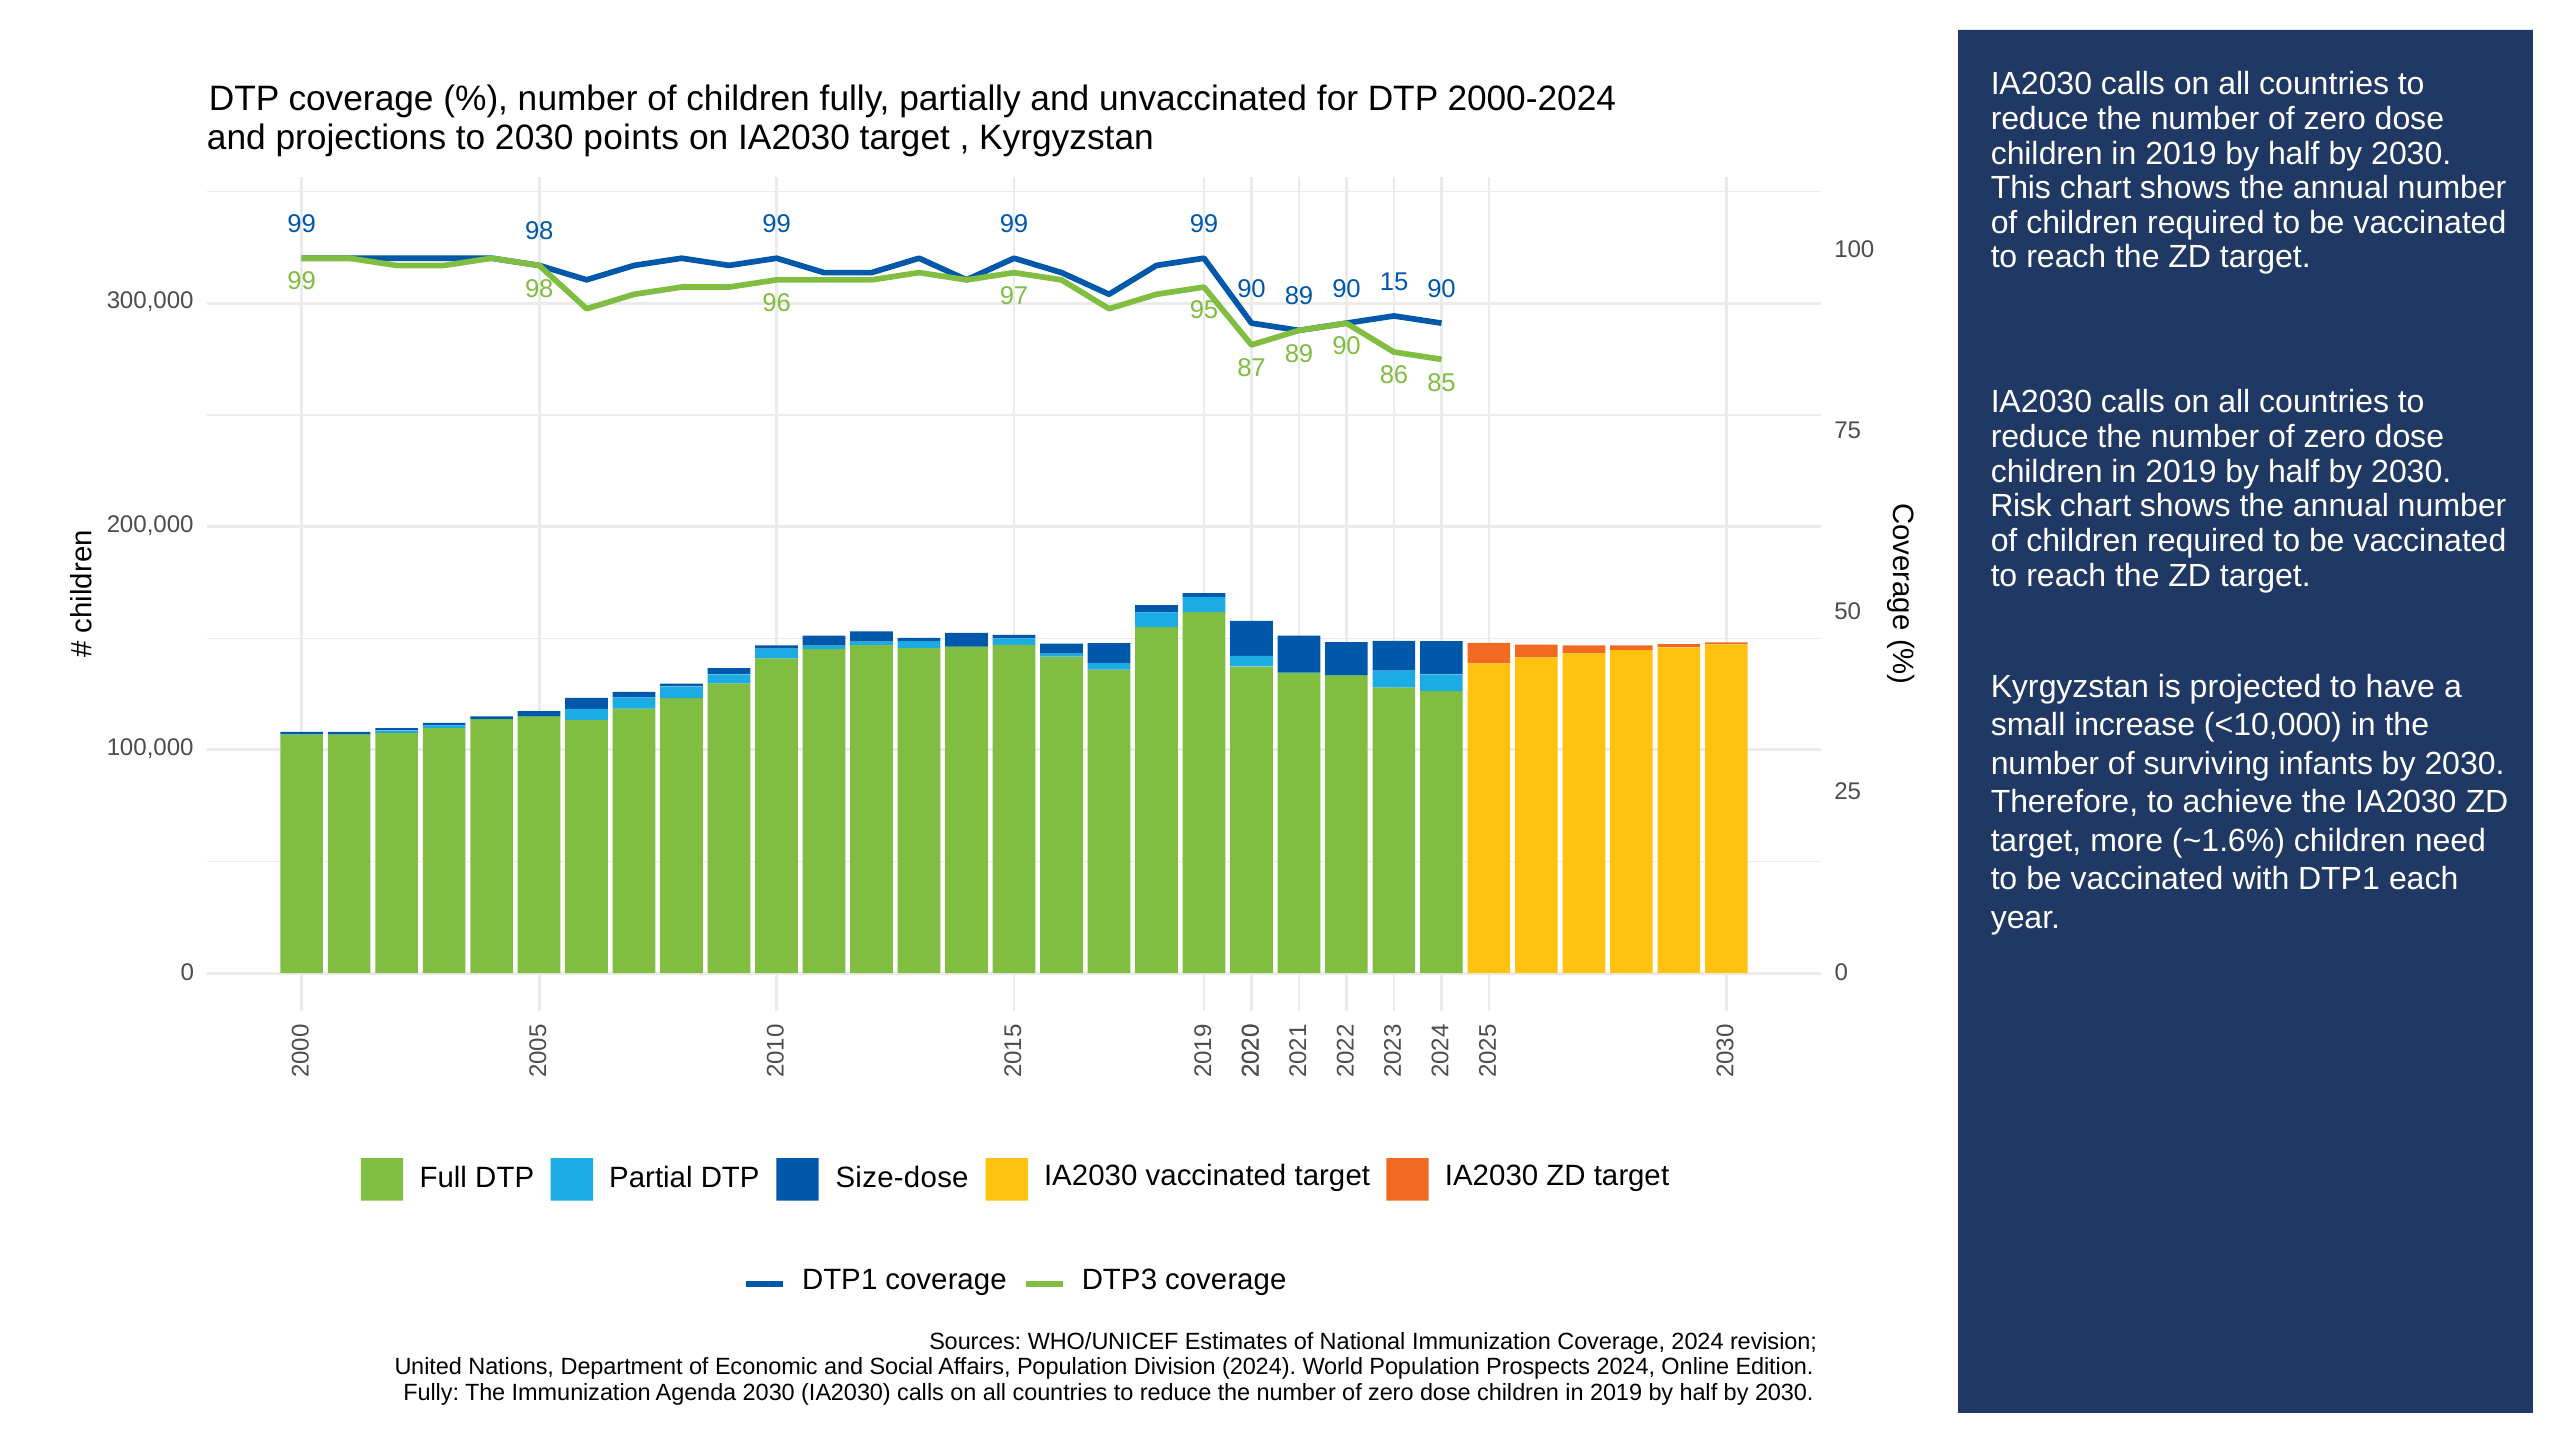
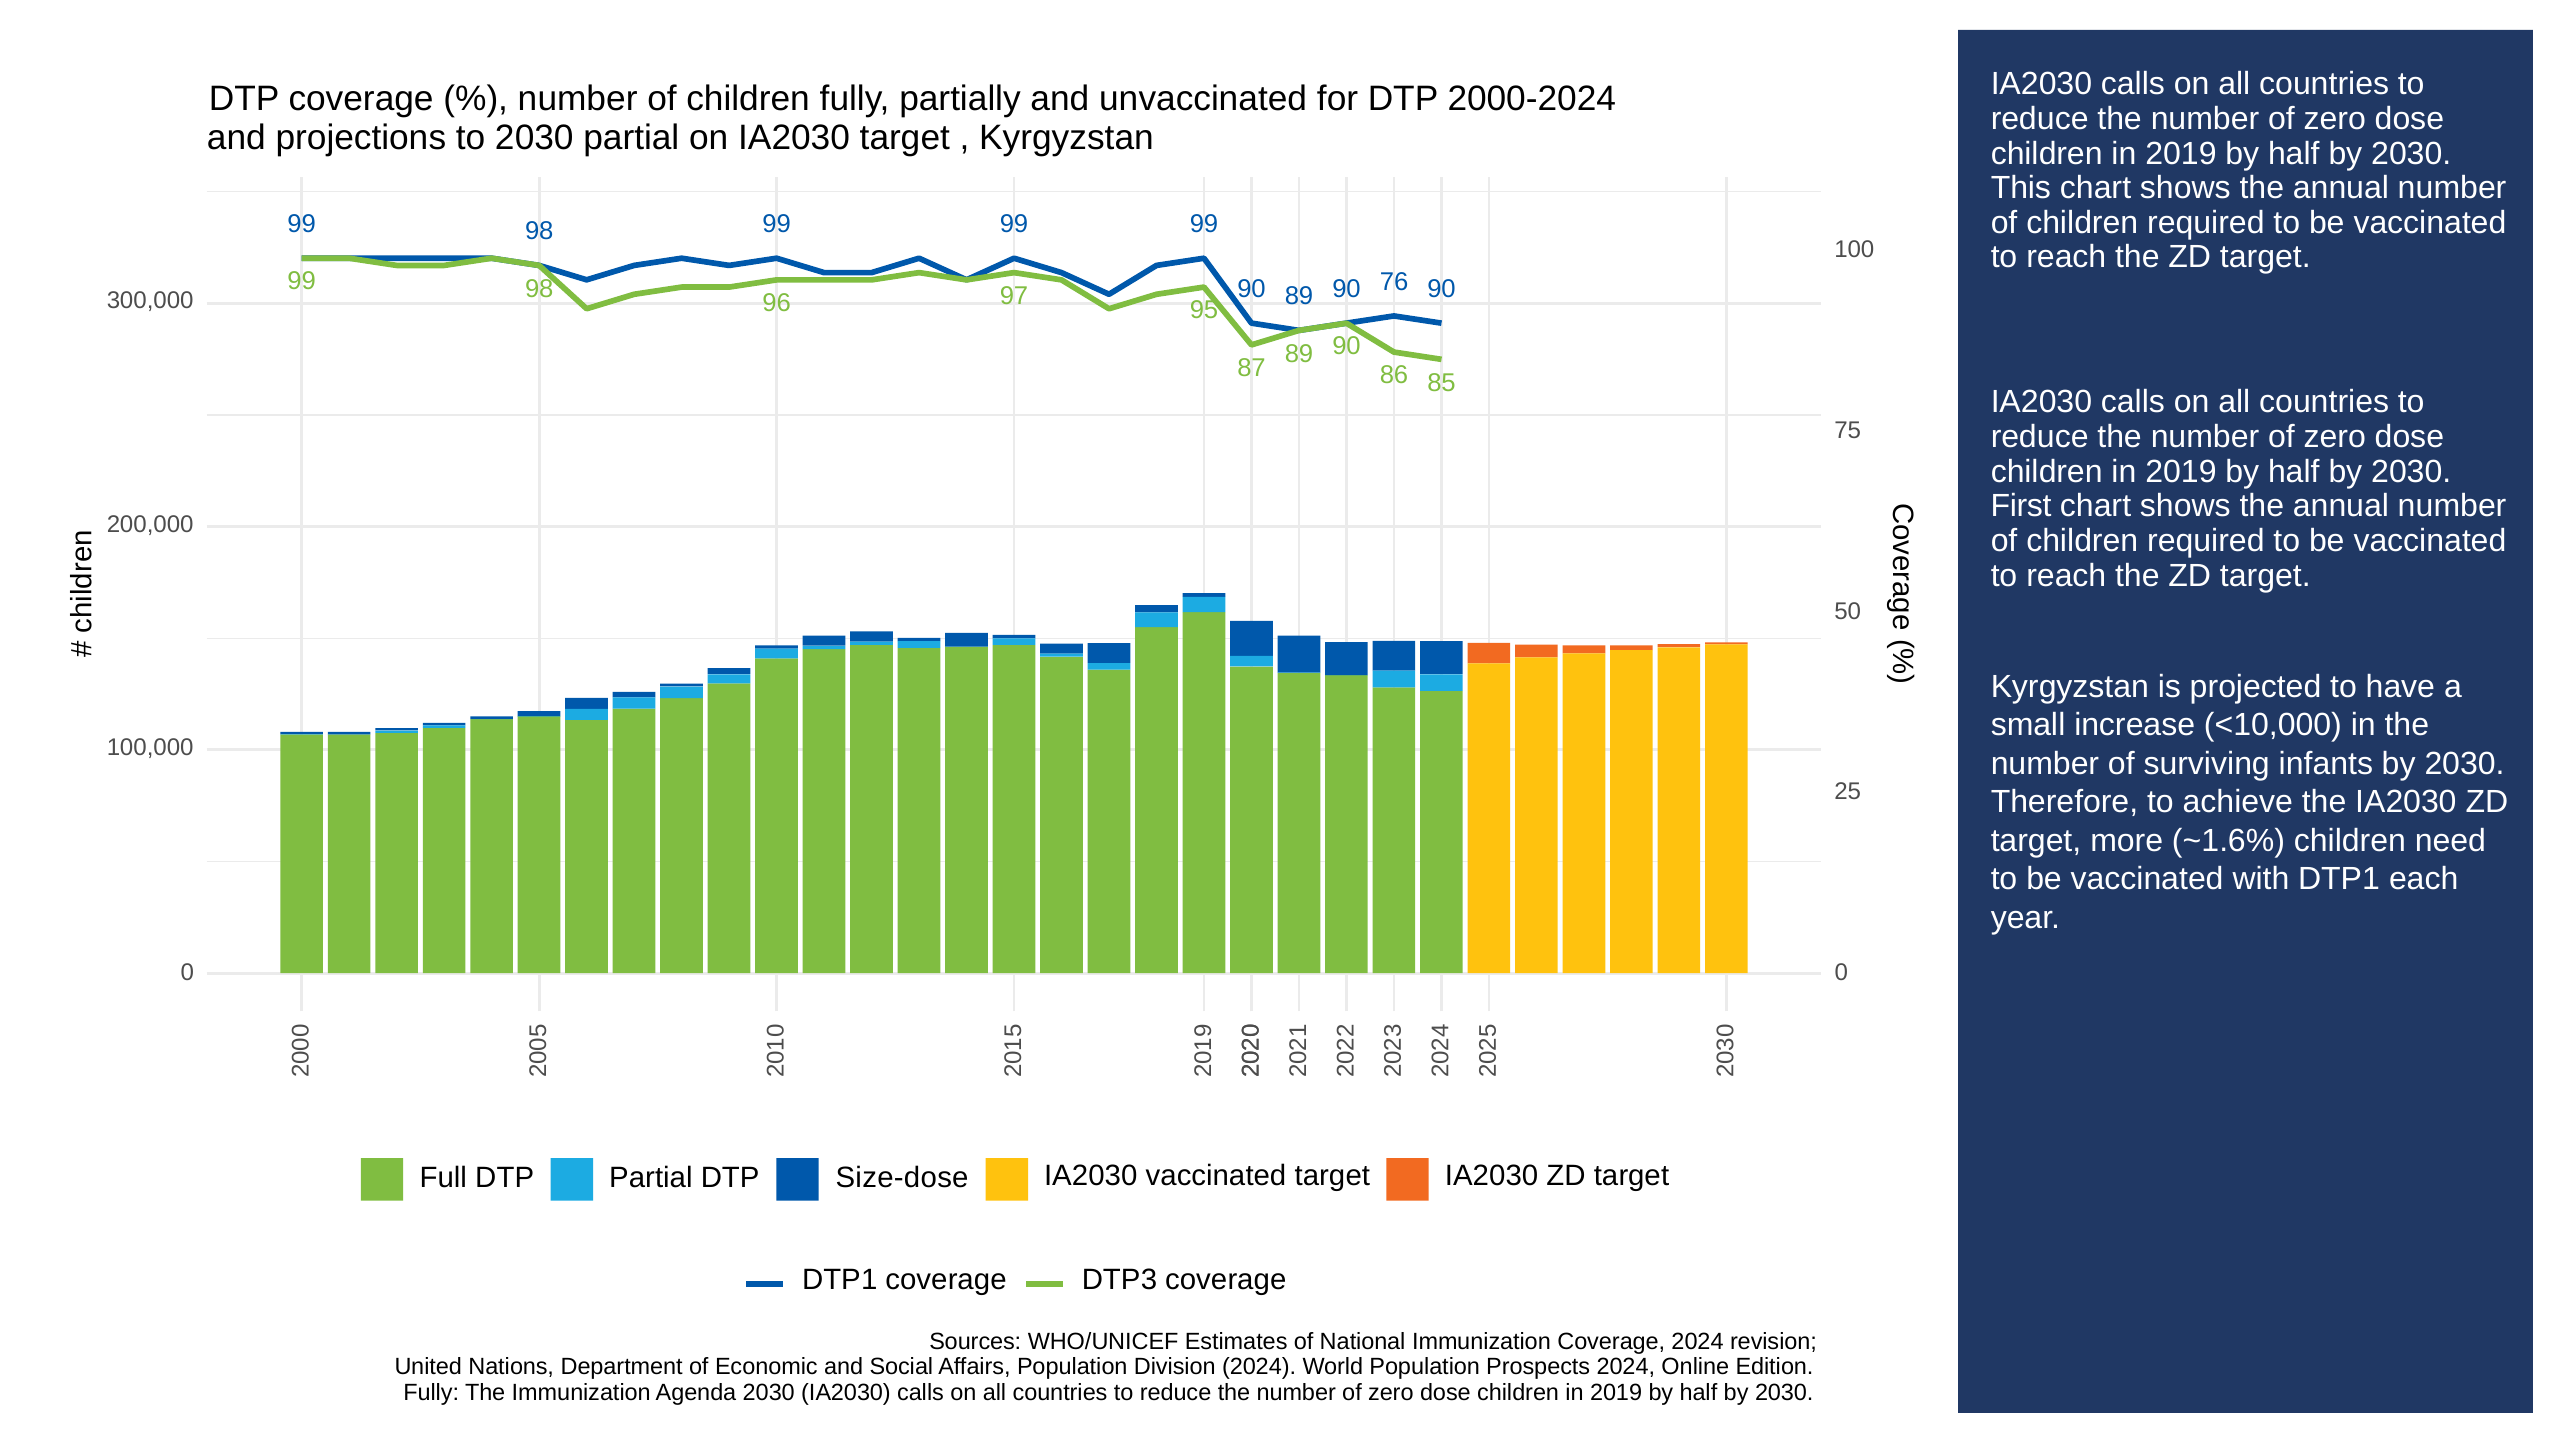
2030 points: points -> partial (631, 137)
15: 15 -> 76 (1394, 282)
Risk: Risk -> First (2021, 506)
